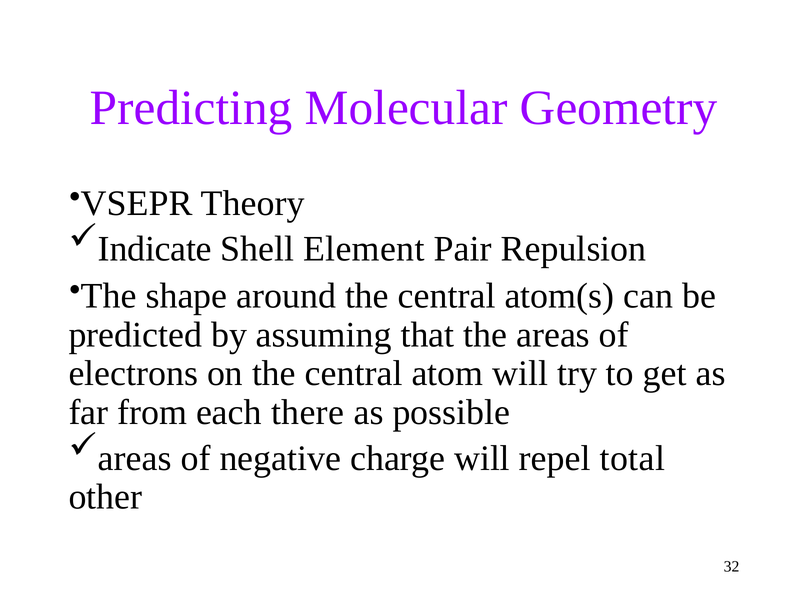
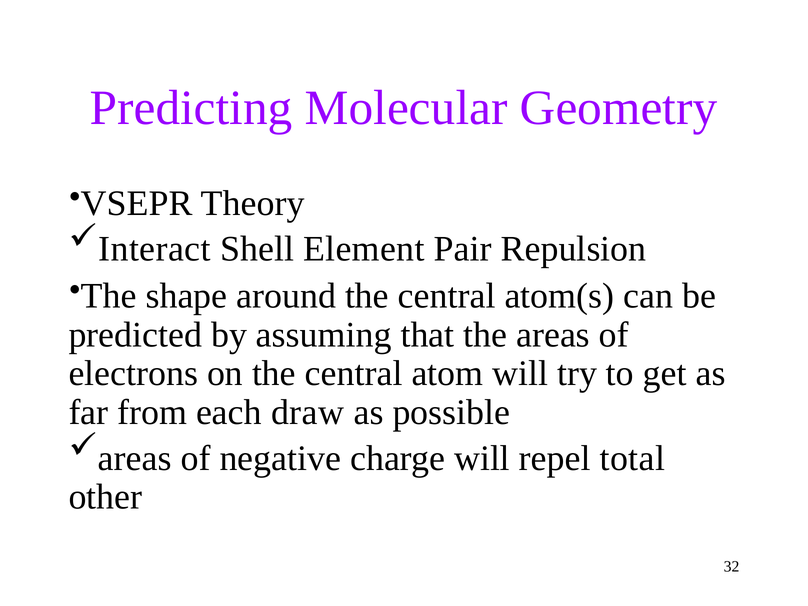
Indicate: Indicate -> Interact (155, 249)
there: there -> draw (308, 412)
